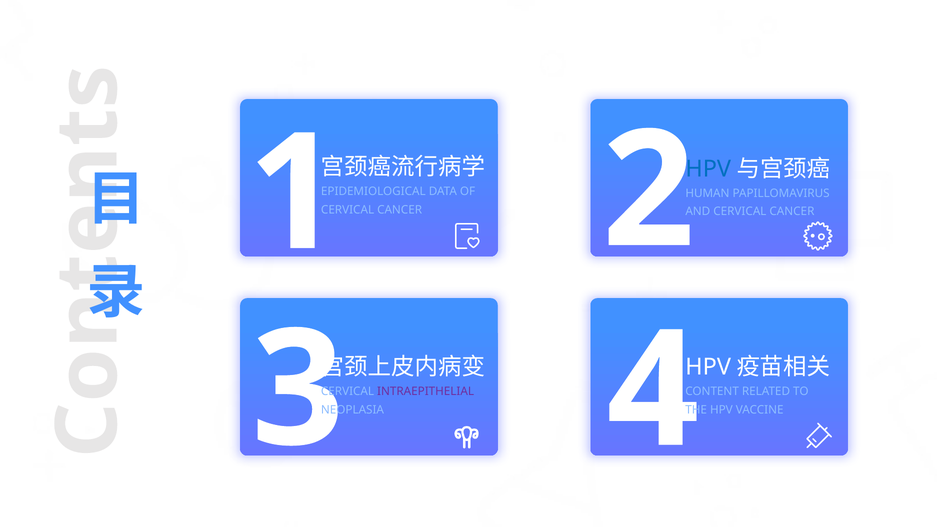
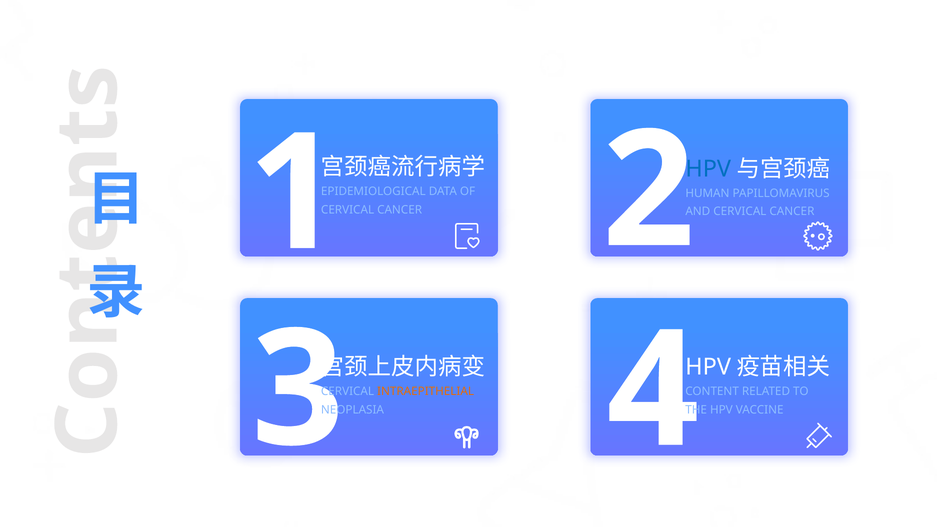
INTRAEPITHELIAL colour: purple -> orange (426, 391)
